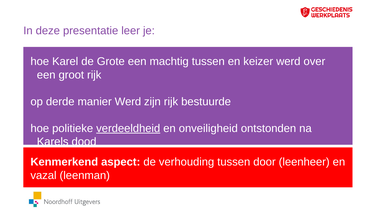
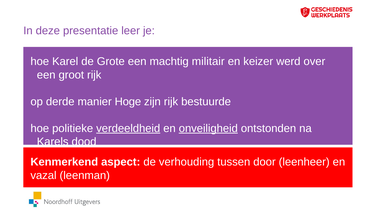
machtig tussen: tussen -> militair (208, 62)
manier Werd: Werd -> Hoge (128, 102)
onveiligheid underline: none -> present (208, 129)
